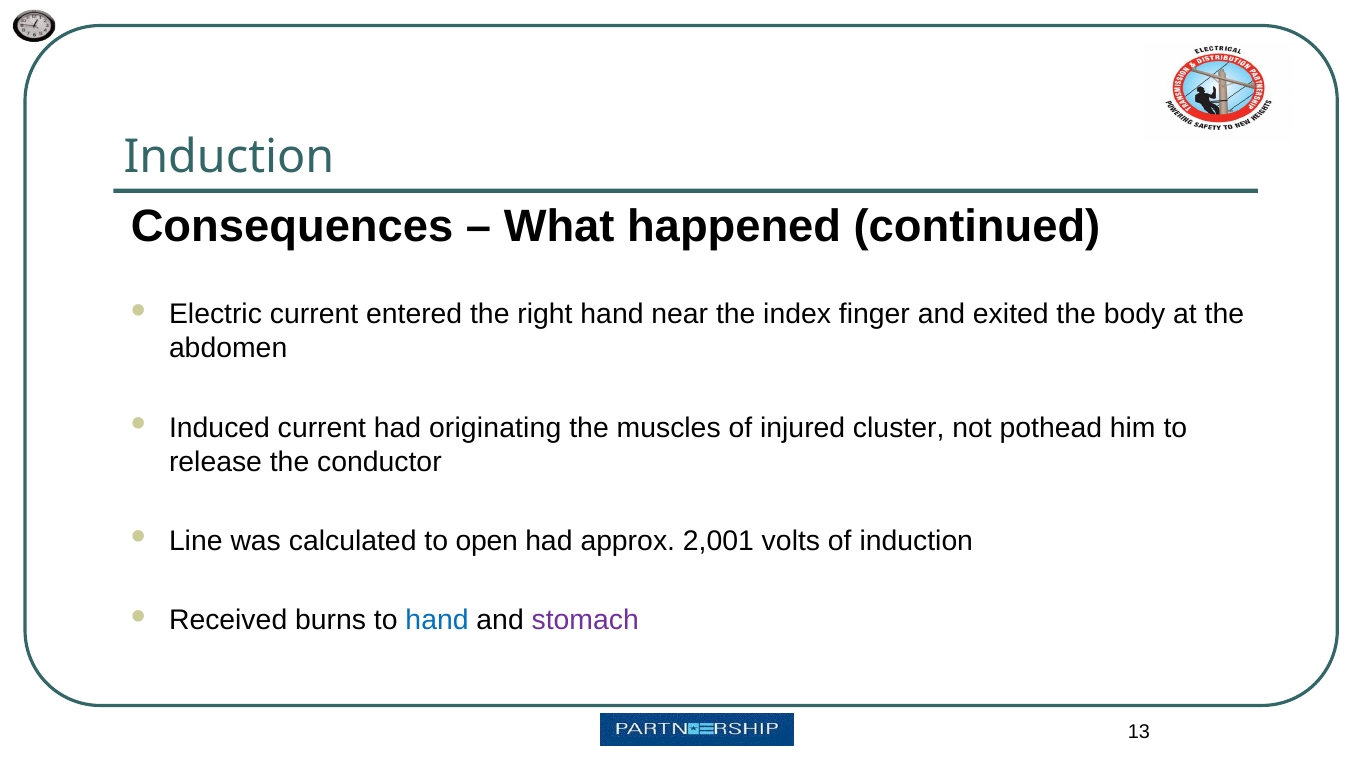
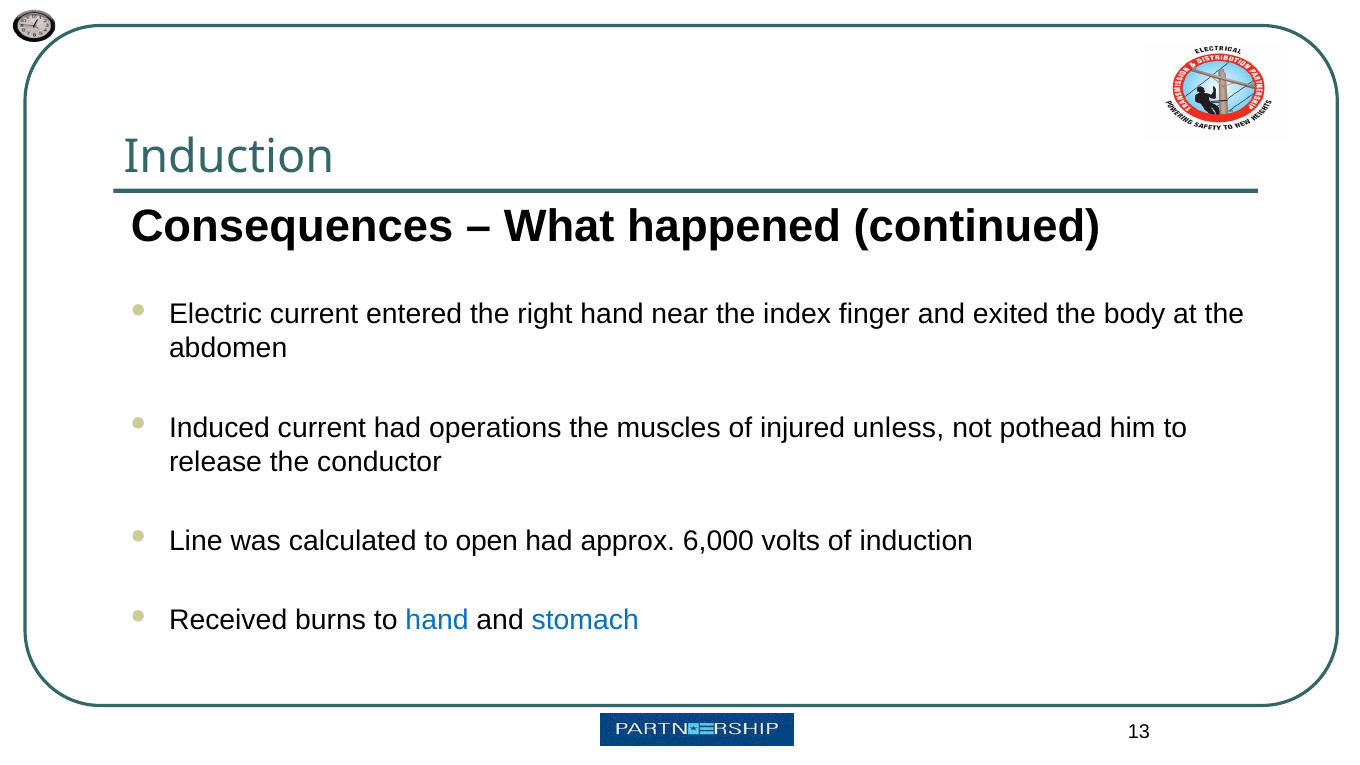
originating: originating -> operations (495, 428)
cluster: cluster -> unless (899, 428)
2,001: 2,001 -> 6,000 (718, 541)
stomach colour: purple -> blue (585, 621)
